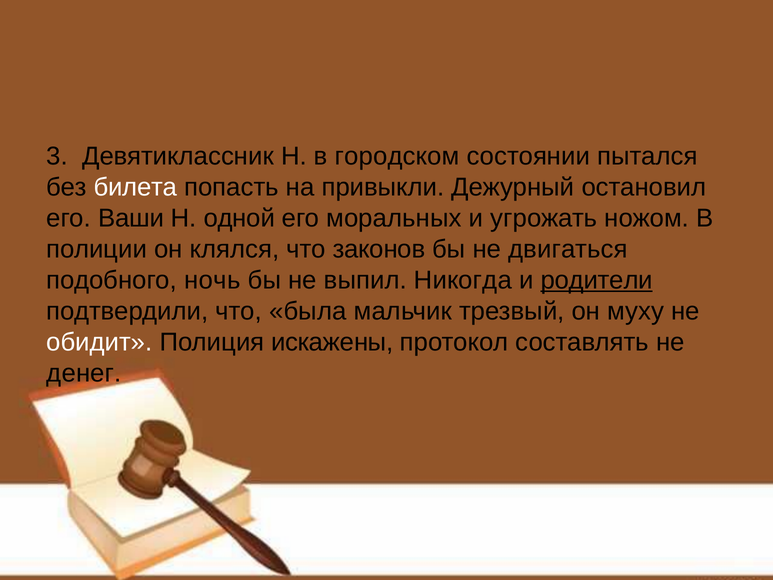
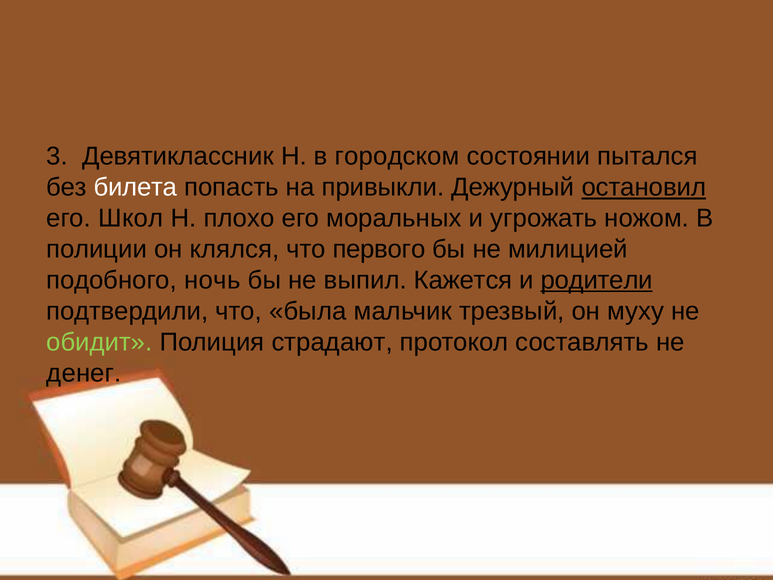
остановил underline: none -> present (644, 187)
Ваши: Ваши -> Школ (131, 218)
одной: одной -> плохо (239, 218)
законов: законов -> первого (379, 249)
двигаться: двигаться -> милицией (568, 249)
Никогда: Никогда -> Кажется (463, 280)
обидит colour: white -> light green (99, 342)
искажены: искажены -> страдают (332, 342)
